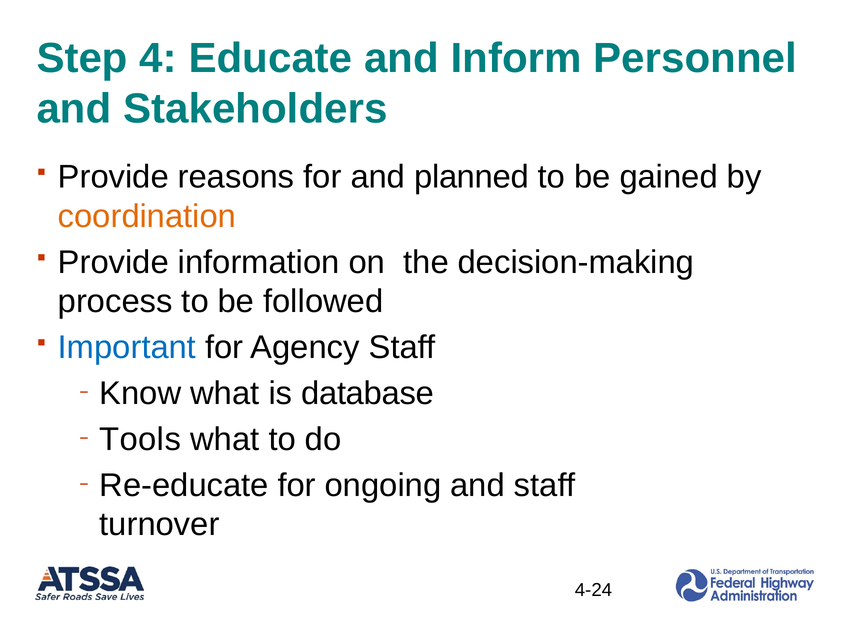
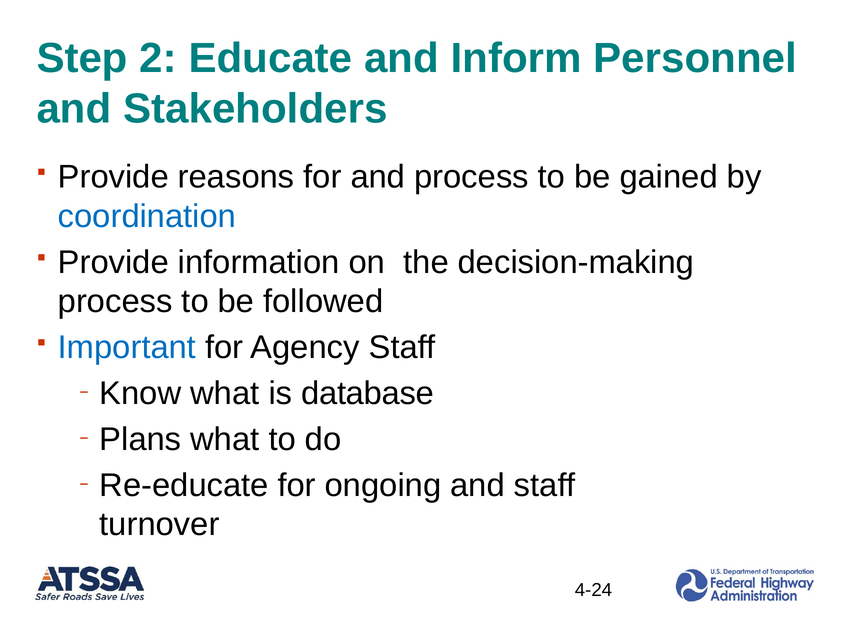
4: 4 -> 2 (158, 58)
and planned: planned -> process (471, 177)
coordination colour: orange -> blue (147, 216)
Tools: Tools -> Plans (140, 440)
